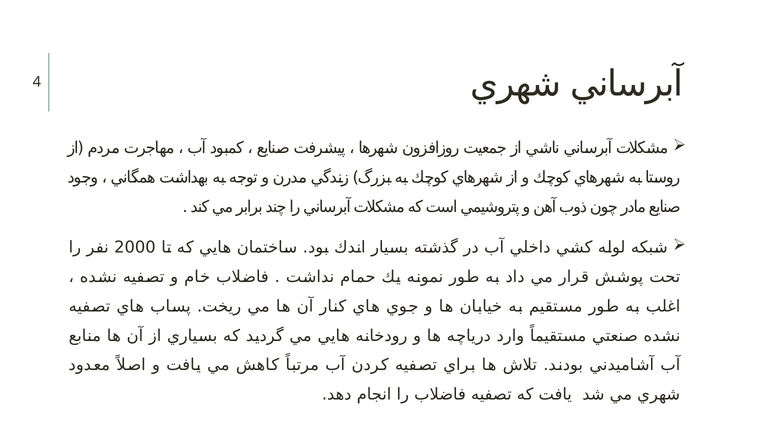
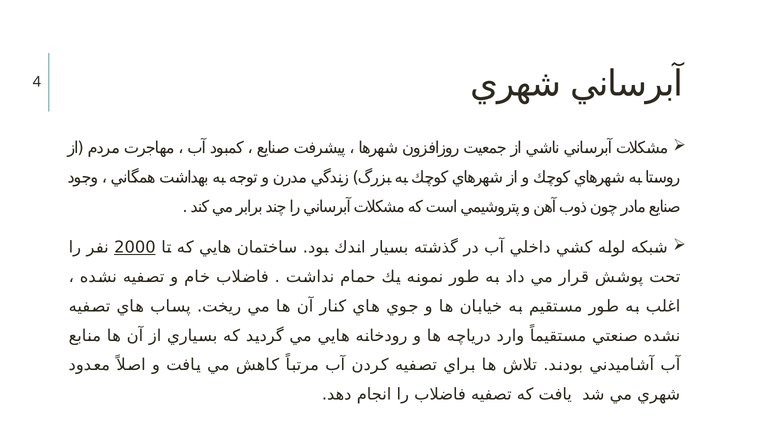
2000 underline: none -> present (135, 248)
